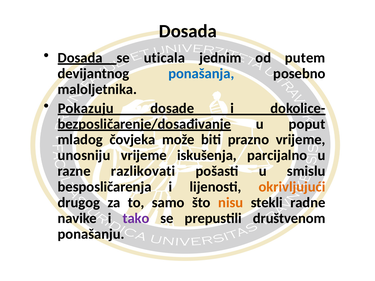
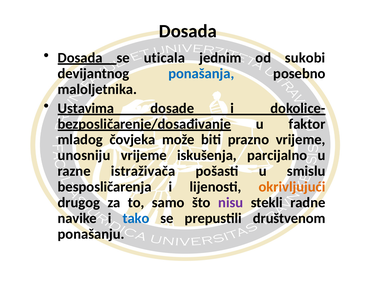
putem: putem -> sukobi (305, 58)
Pokazuju: Pokazuju -> Ustavima (86, 108)
poput: poput -> faktor (307, 124)
razlikovati: razlikovati -> istraživača (143, 171)
nisu colour: orange -> purple (231, 203)
tako colour: purple -> blue (136, 219)
